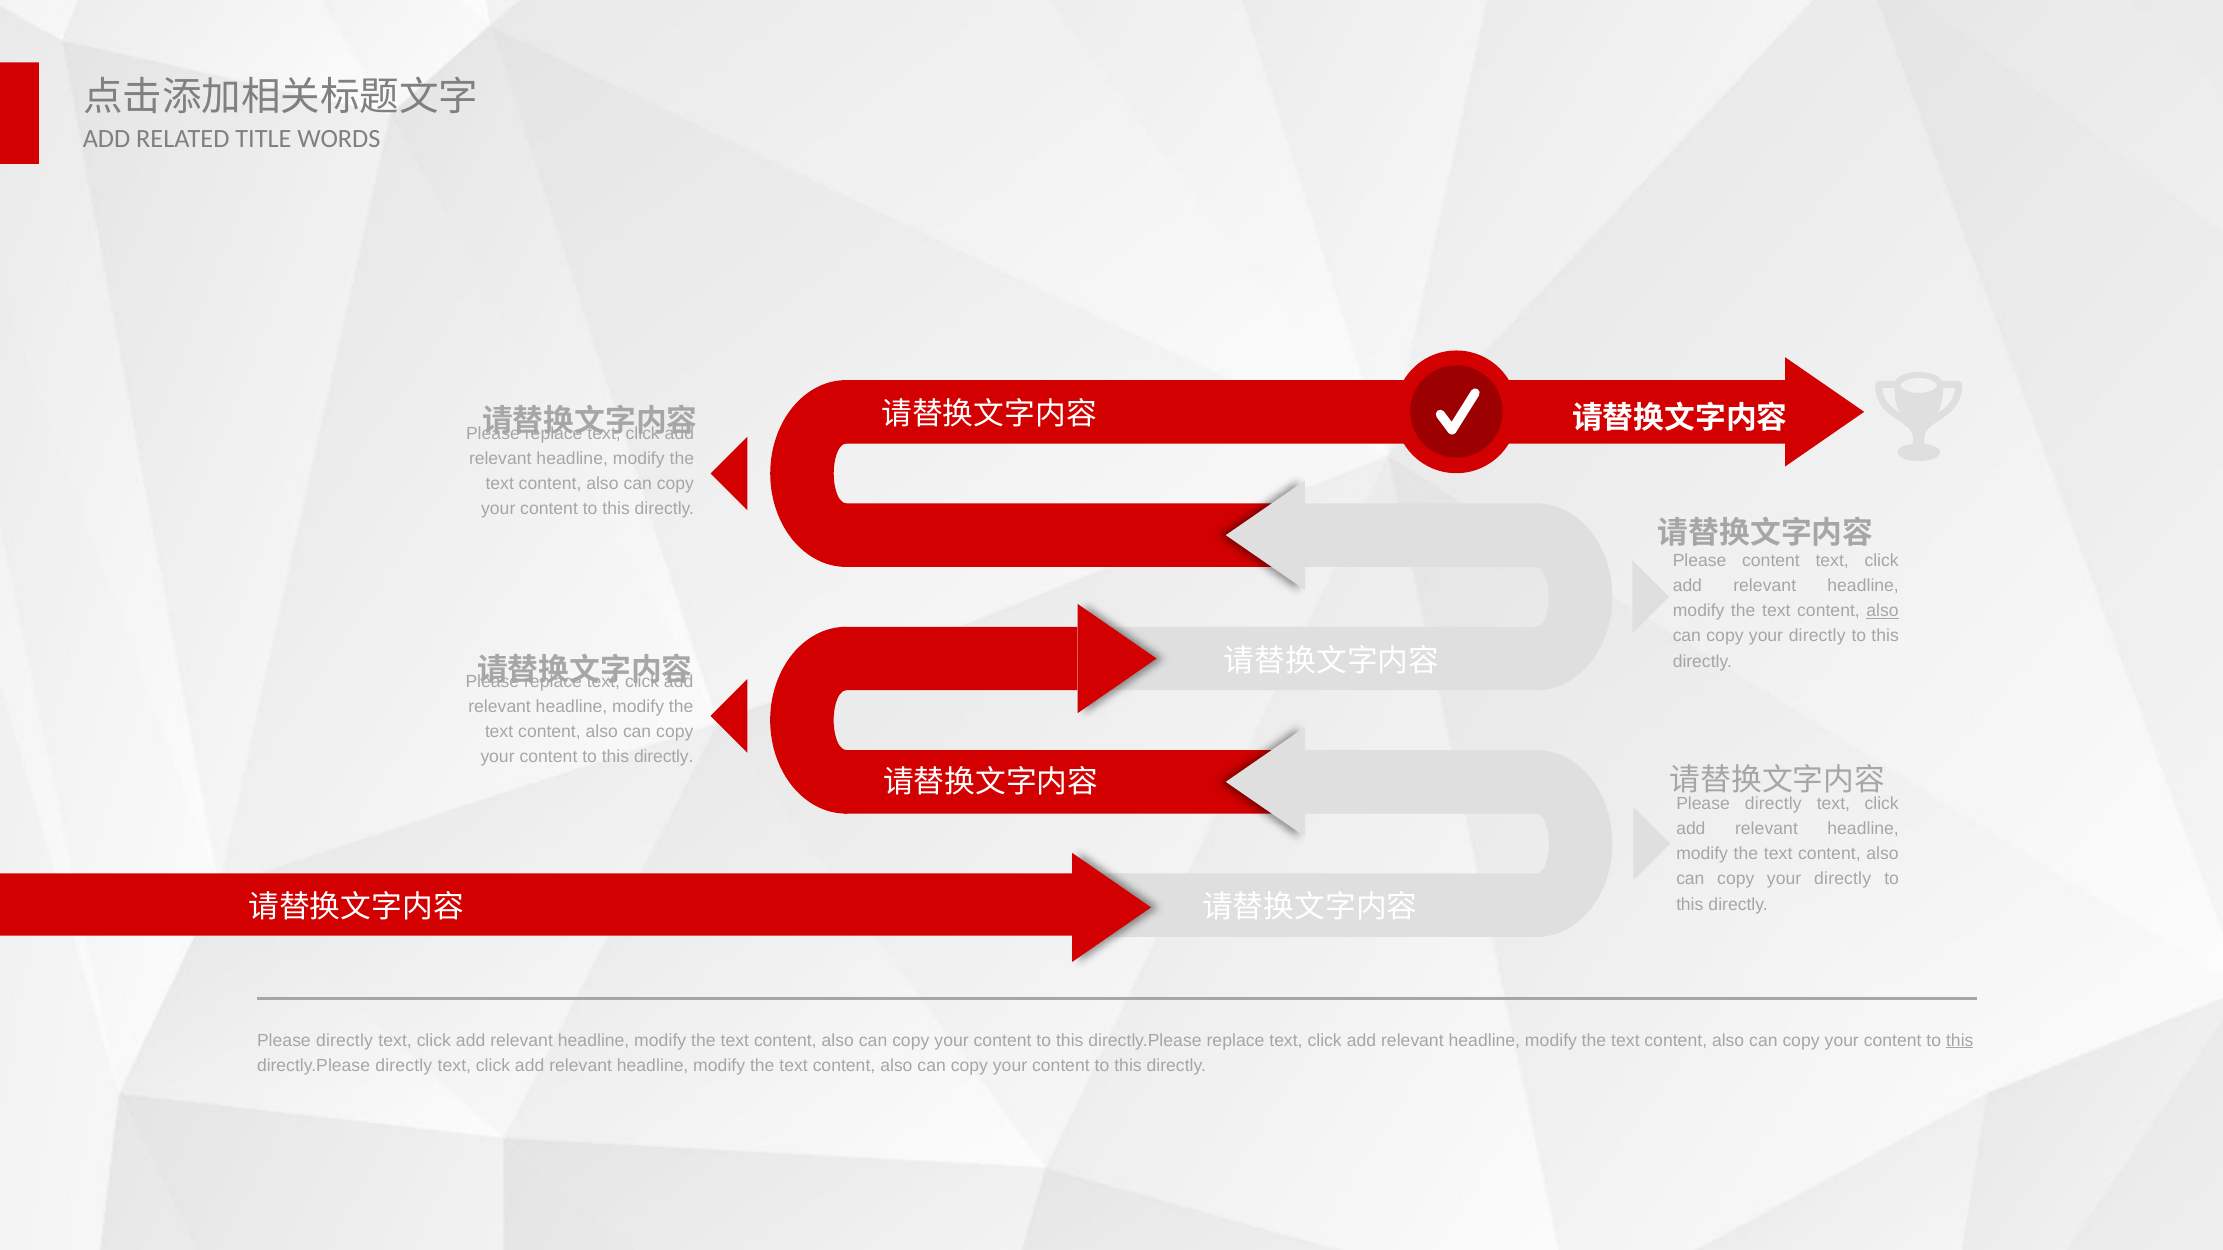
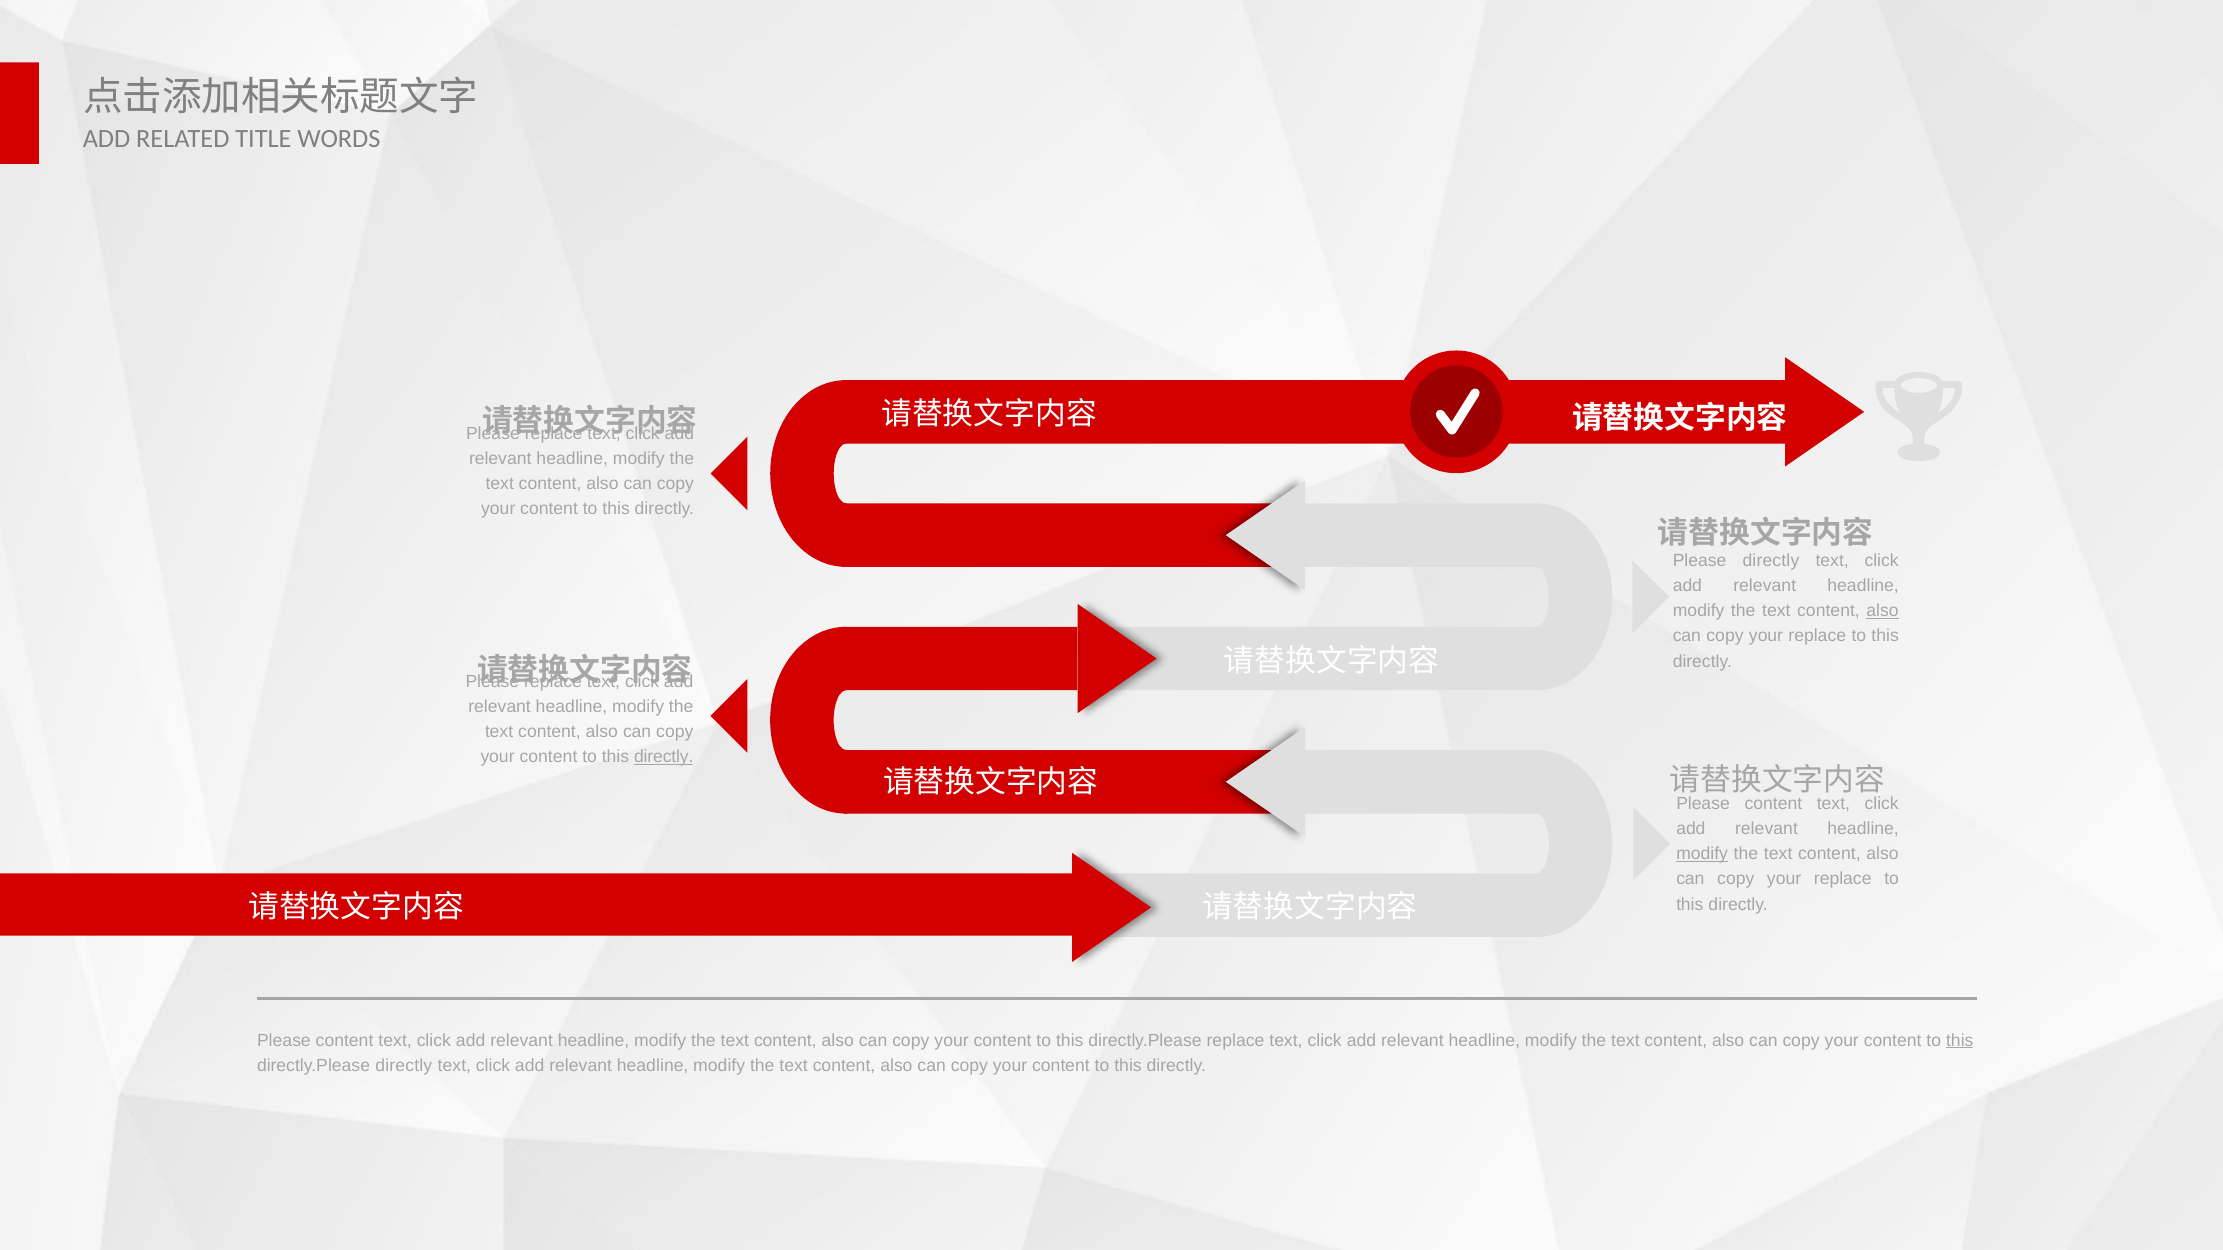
Please content: content -> directly (1771, 561)
directly: directly -> replace (1817, 636)
directly underline: none -> present (664, 757)
directly: directly -> content (1773, 804)
modify underline: none -> present (1702, 854)
directly: directly -> replace (1843, 879)
directly: directly -> content (345, 1041)
